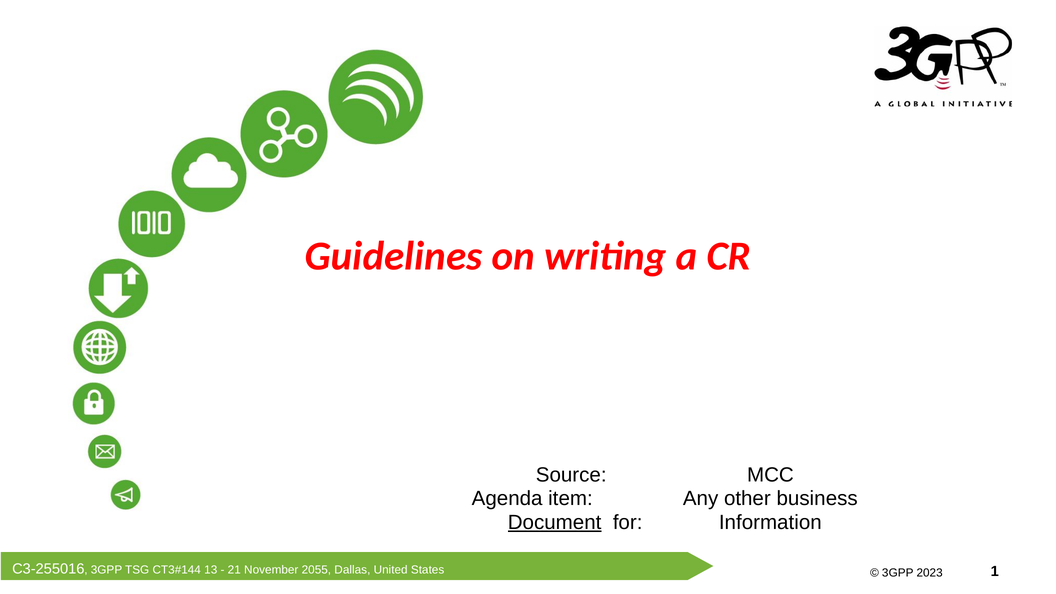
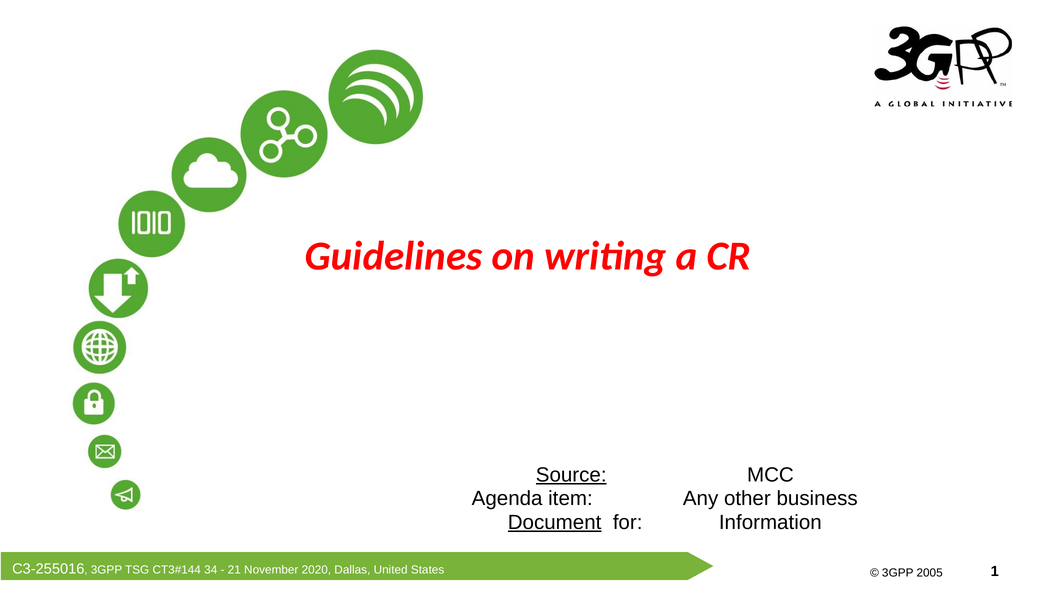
Source underline: none -> present (571, 475)
13: 13 -> 34 (211, 570)
2055: 2055 -> 2020 (316, 570)
2023: 2023 -> 2005 (930, 573)
